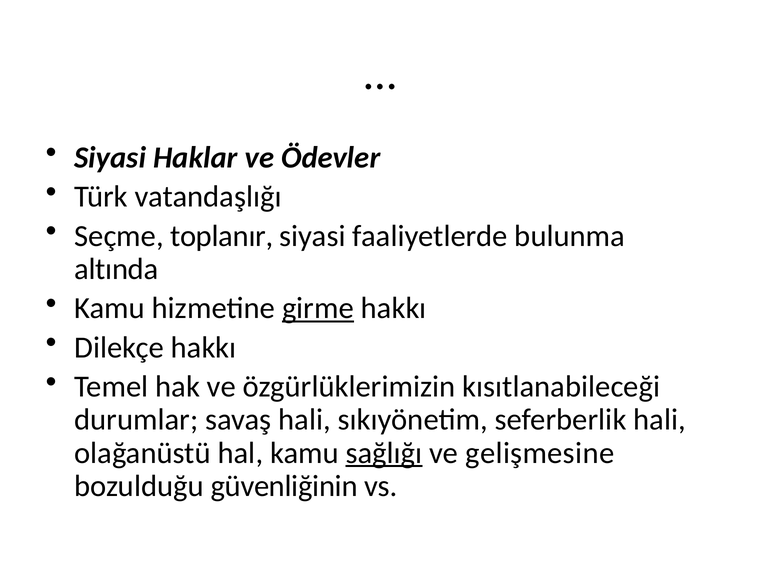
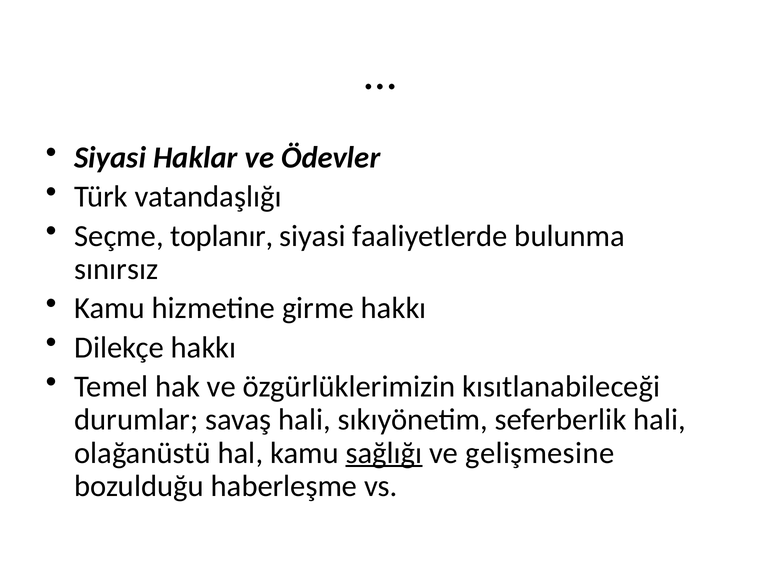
altında: altında -> sınırsız (116, 269)
girme underline: present -> none (318, 308)
güvenliğinin: güvenliğinin -> haberleşme (284, 486)
